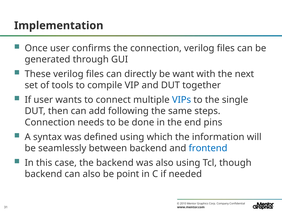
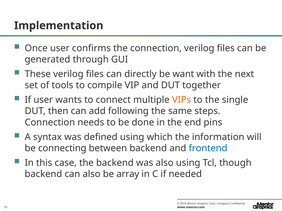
VIPs colour: blue -> orange (182, 100)
seamlessly: seamlessly -> connecting (62, 149)
point: point -> array (128, 174)
